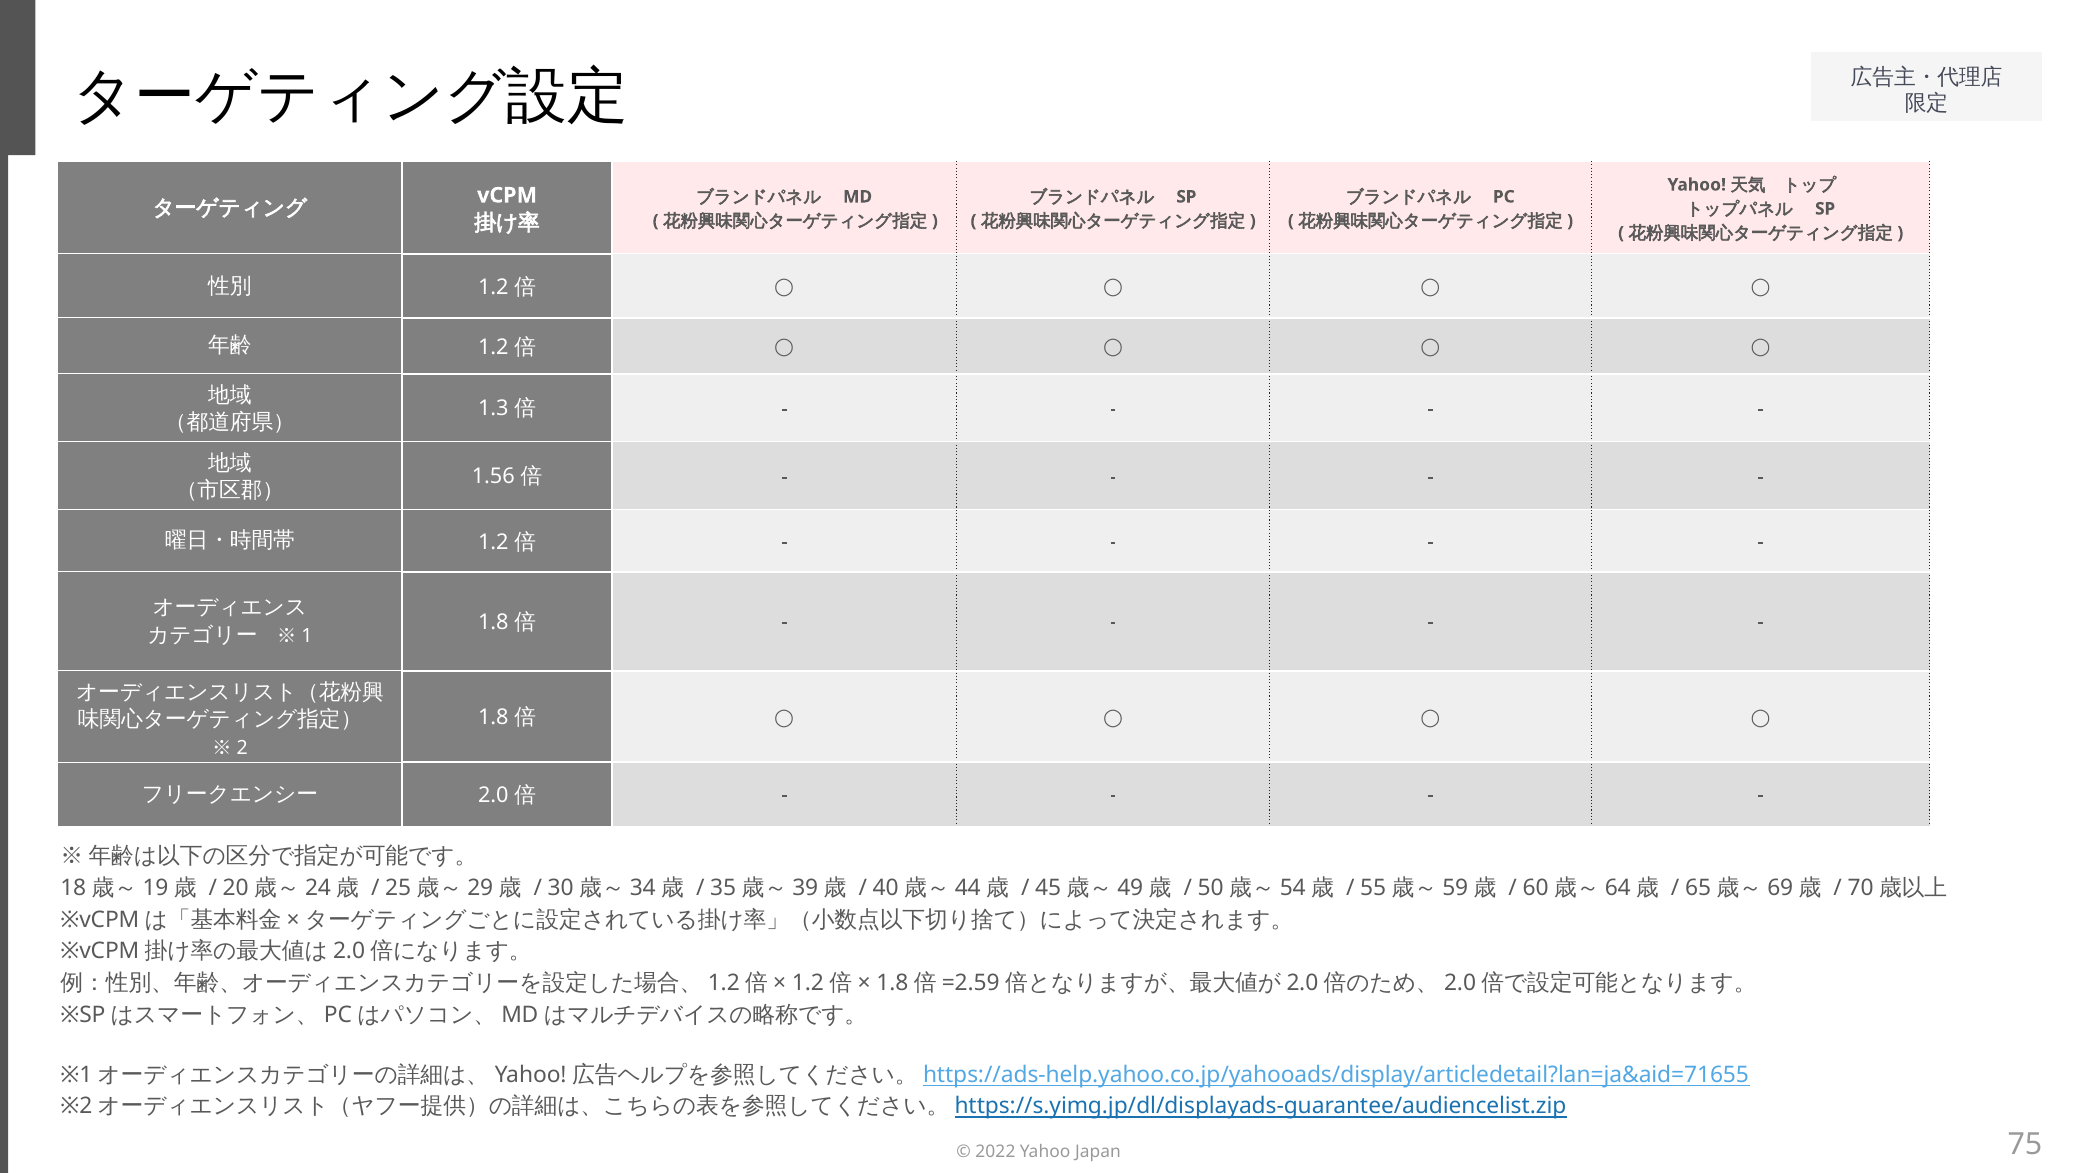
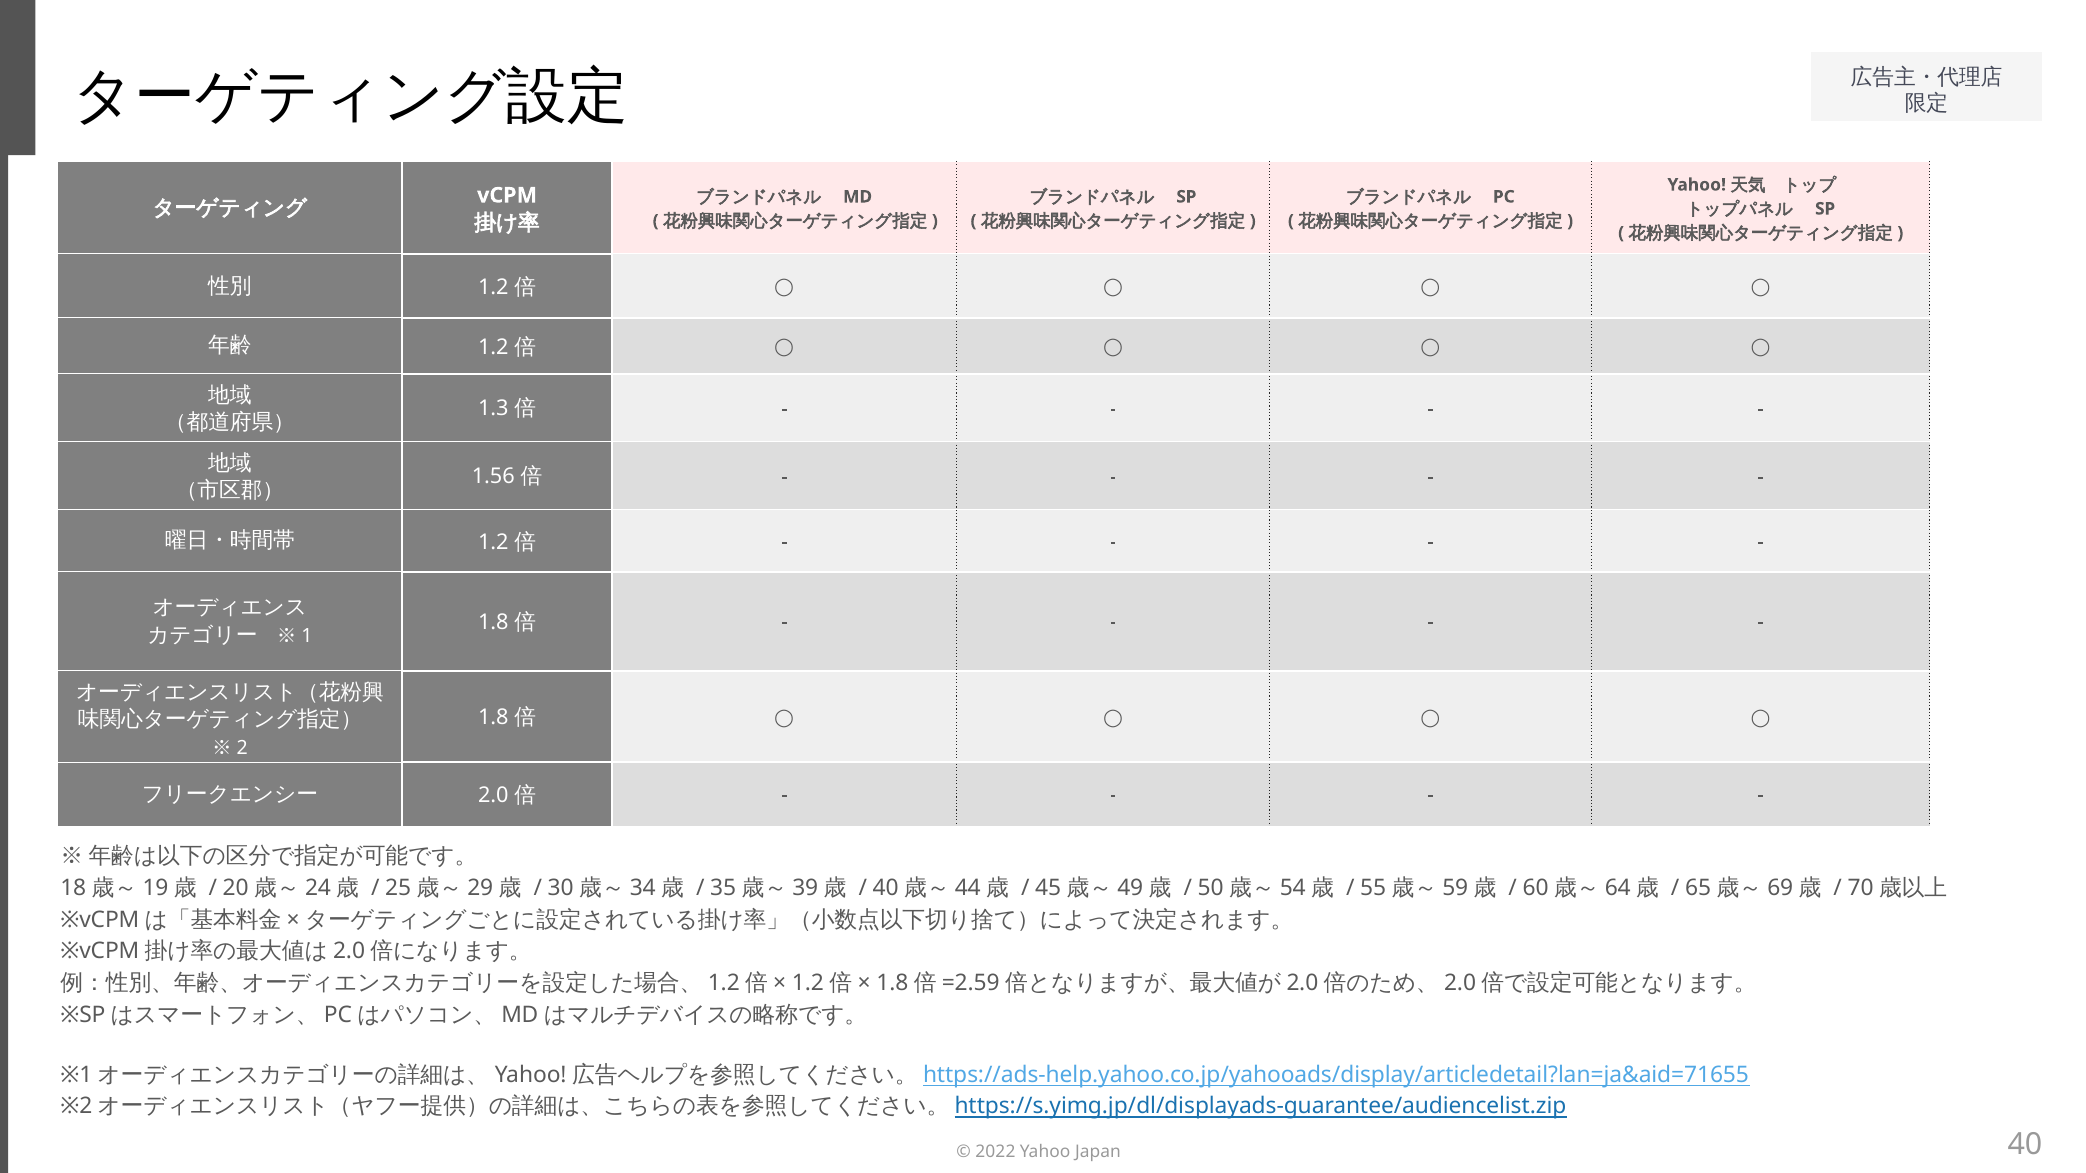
75: 75 -> 40 (2025, 1145)
